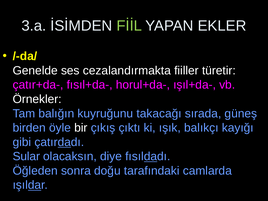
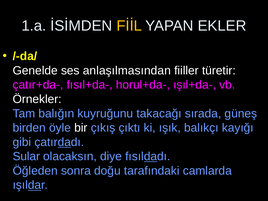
3.a: 3.a -> 1.a (34, 26)
FİİL colour: light green -> yellow (129, 26)
cezalandırmakta: cezalandırmakta -> anlaşılmasından (127, 71)
